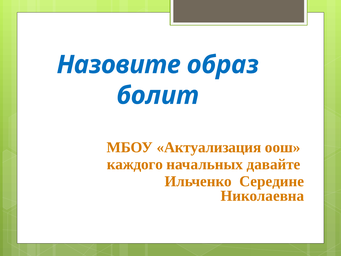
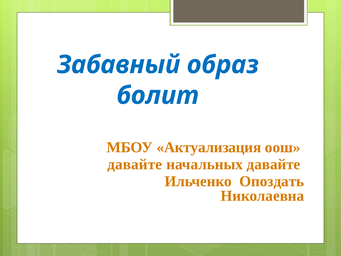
Назовите: Назовите -> Забавный (118, 65)
каждого: каждого -> давайте (135, 164)
Середине: Середине -> Опоздать (272, 181)
